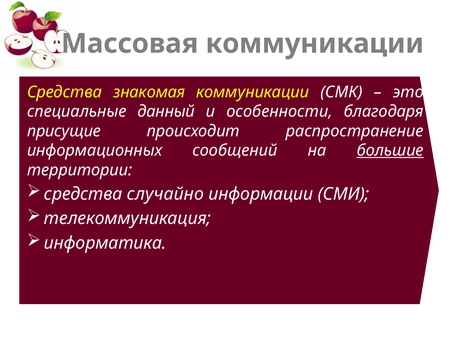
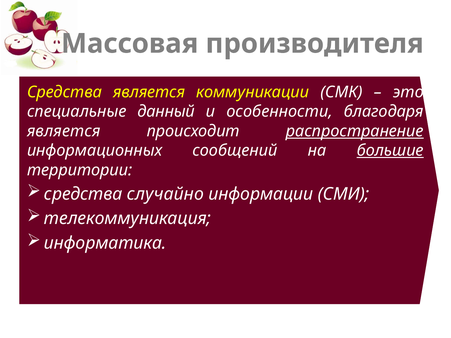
Массовая коммуникации: коммуникации -> производителя (315, 44)
Средства знакомая: знакомая -> является (149, 92)
присущие: присущие -> является (64, 131)
распространение underline: none -> present (355, 131)
